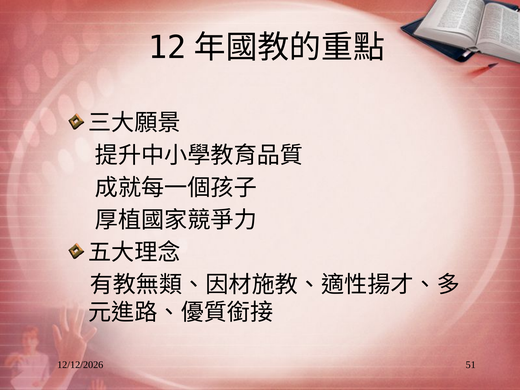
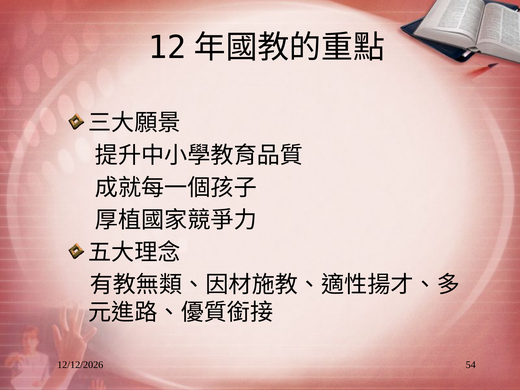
51: 51 -> 54 (471, 365)
